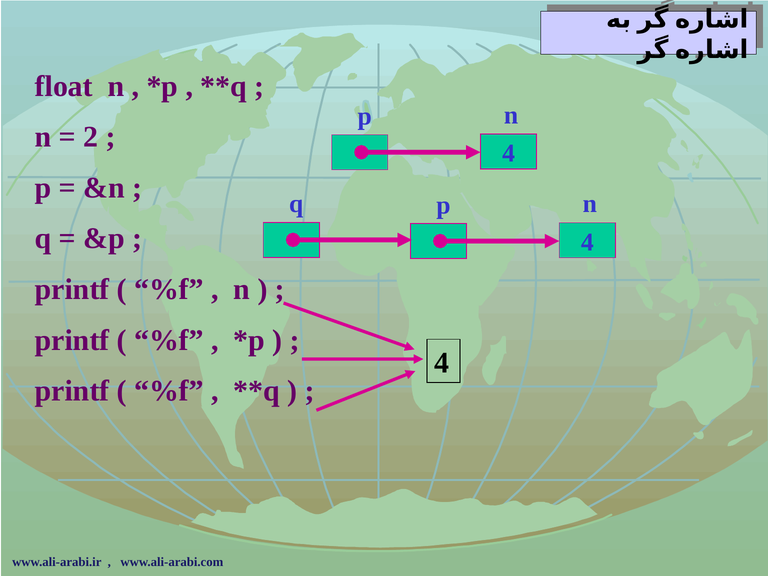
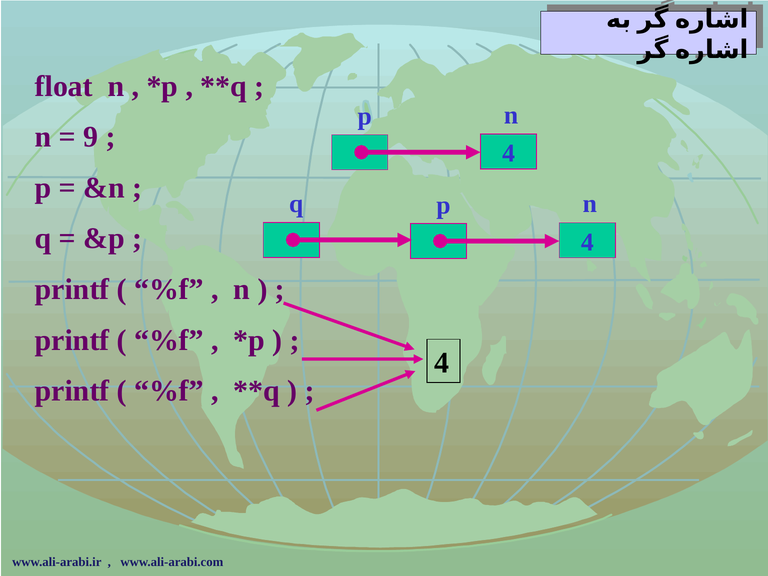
2: 2 -> 9 (91, 137)
